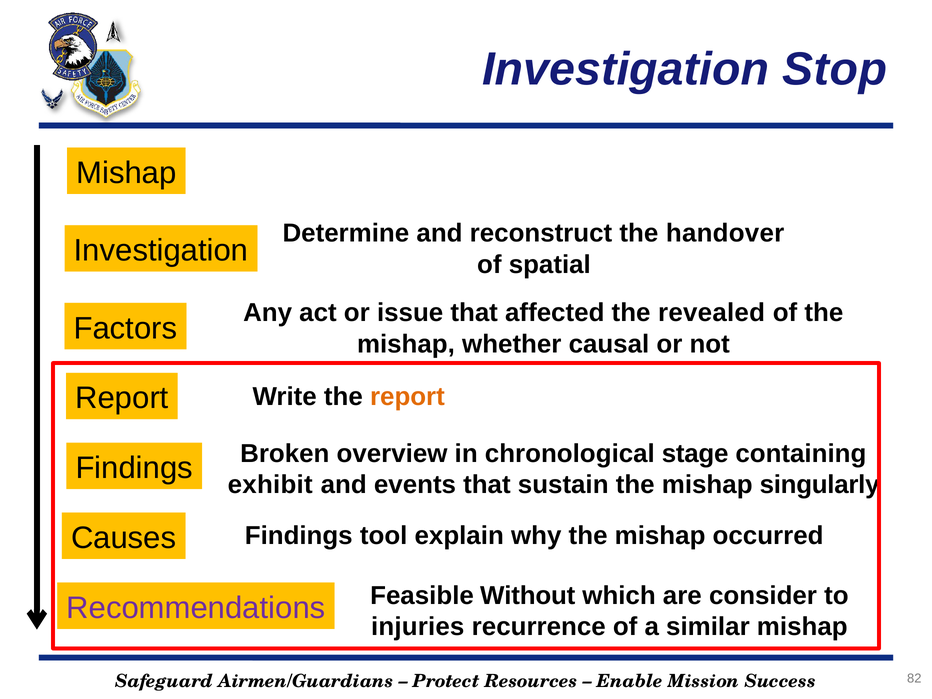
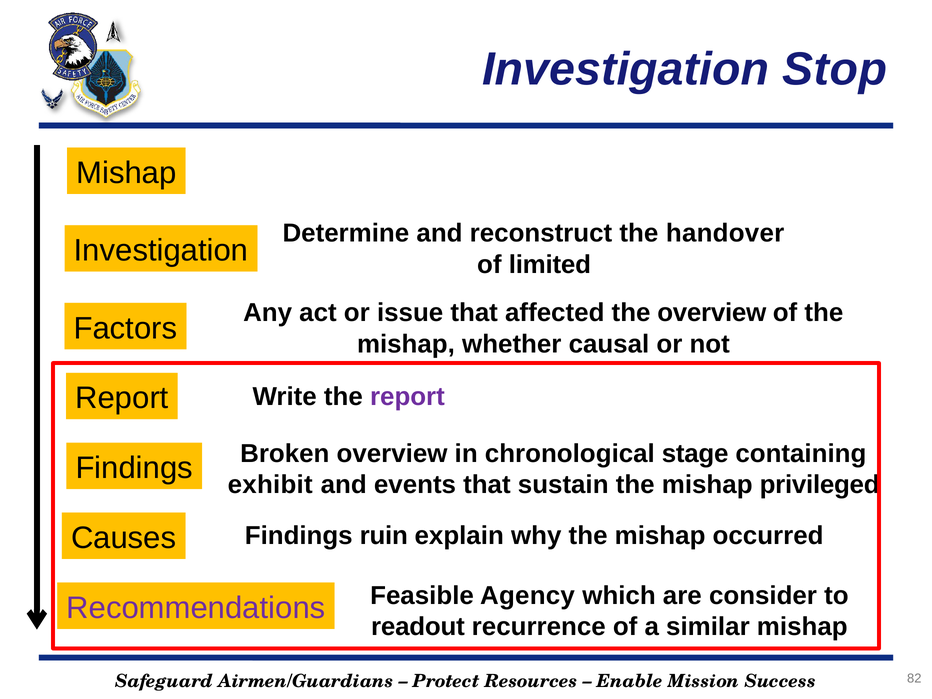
spatial: spatial -> limited (550, 265)
the revealed: revealed -> overview (712, 313)
report colour: orange -> purple (407, 397)
singularly: singularly -> privileged (820, 485)
tool: tool -> ruin (384, 536)
Without: Without -> Agency (527, 596)
injuries: injuries -> readout (418, 627)
